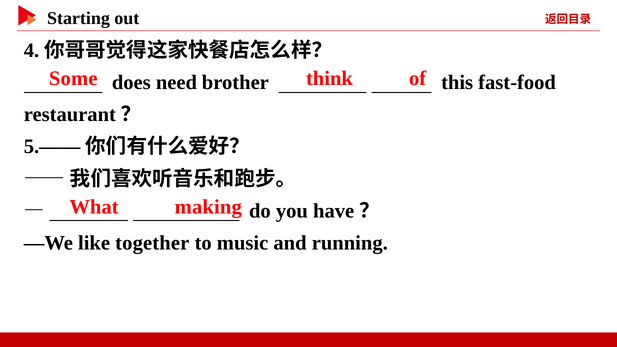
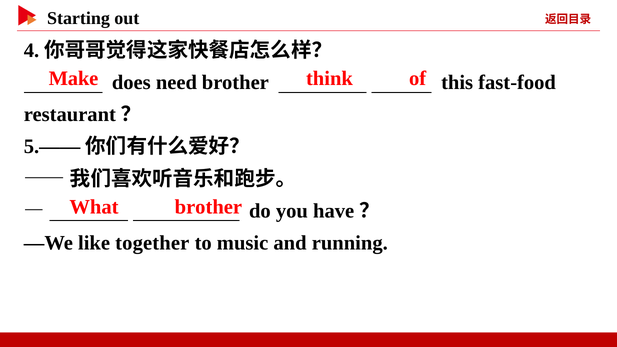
Some: Some -> Make (73, 79)
What making: making -> brother (208, 207)
